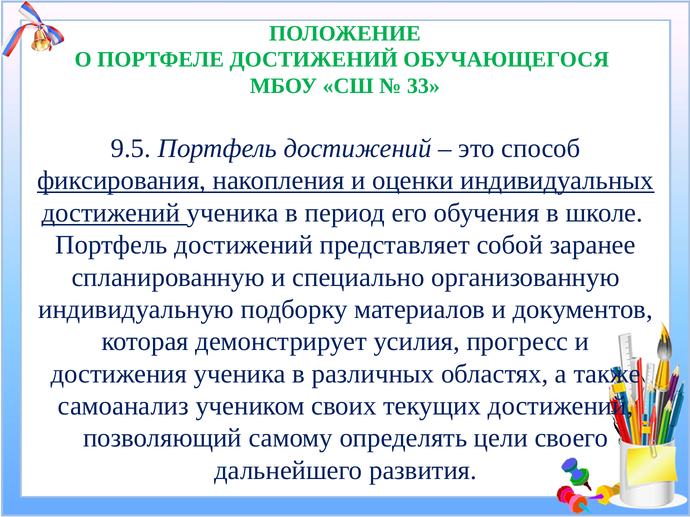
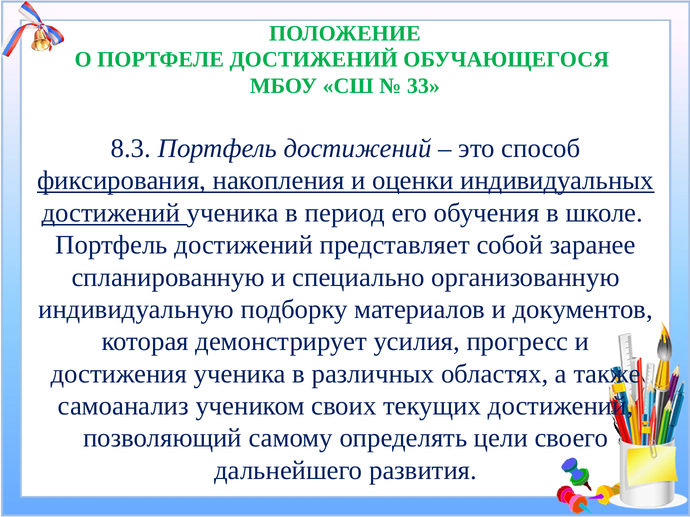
9.5: 9.5 -> 8.3 (131, 149)
